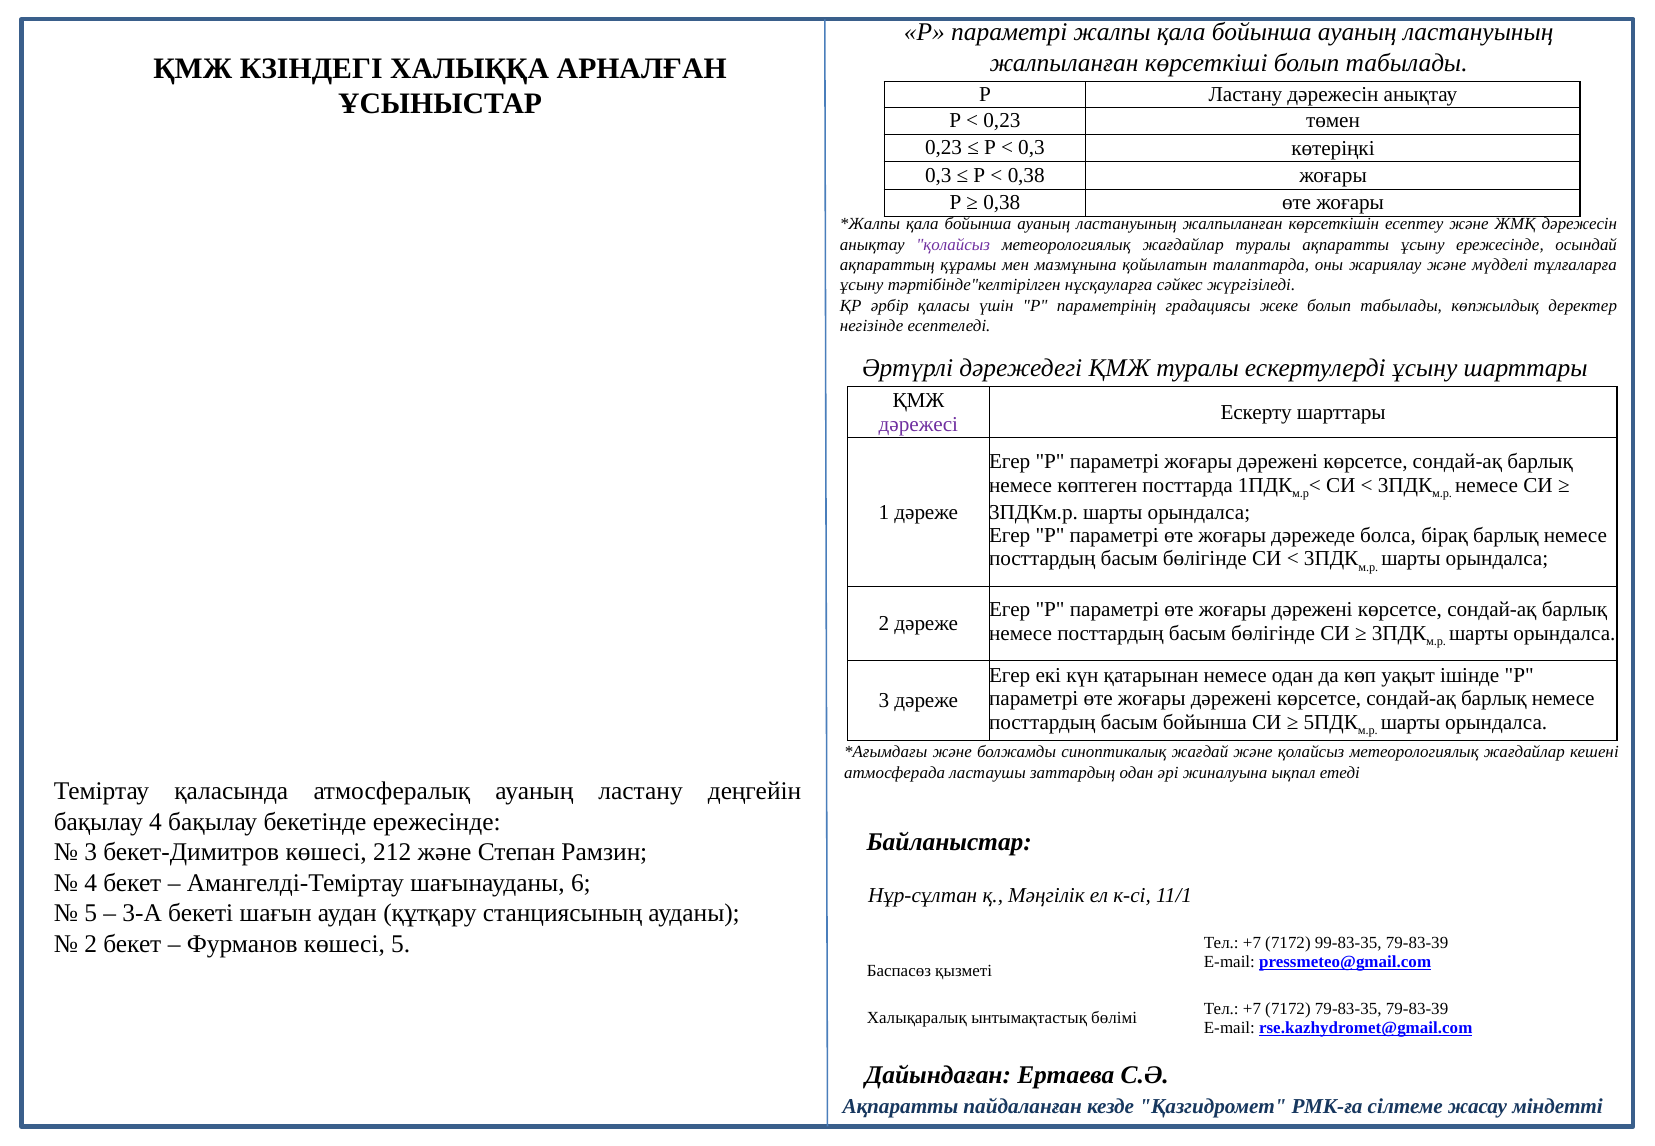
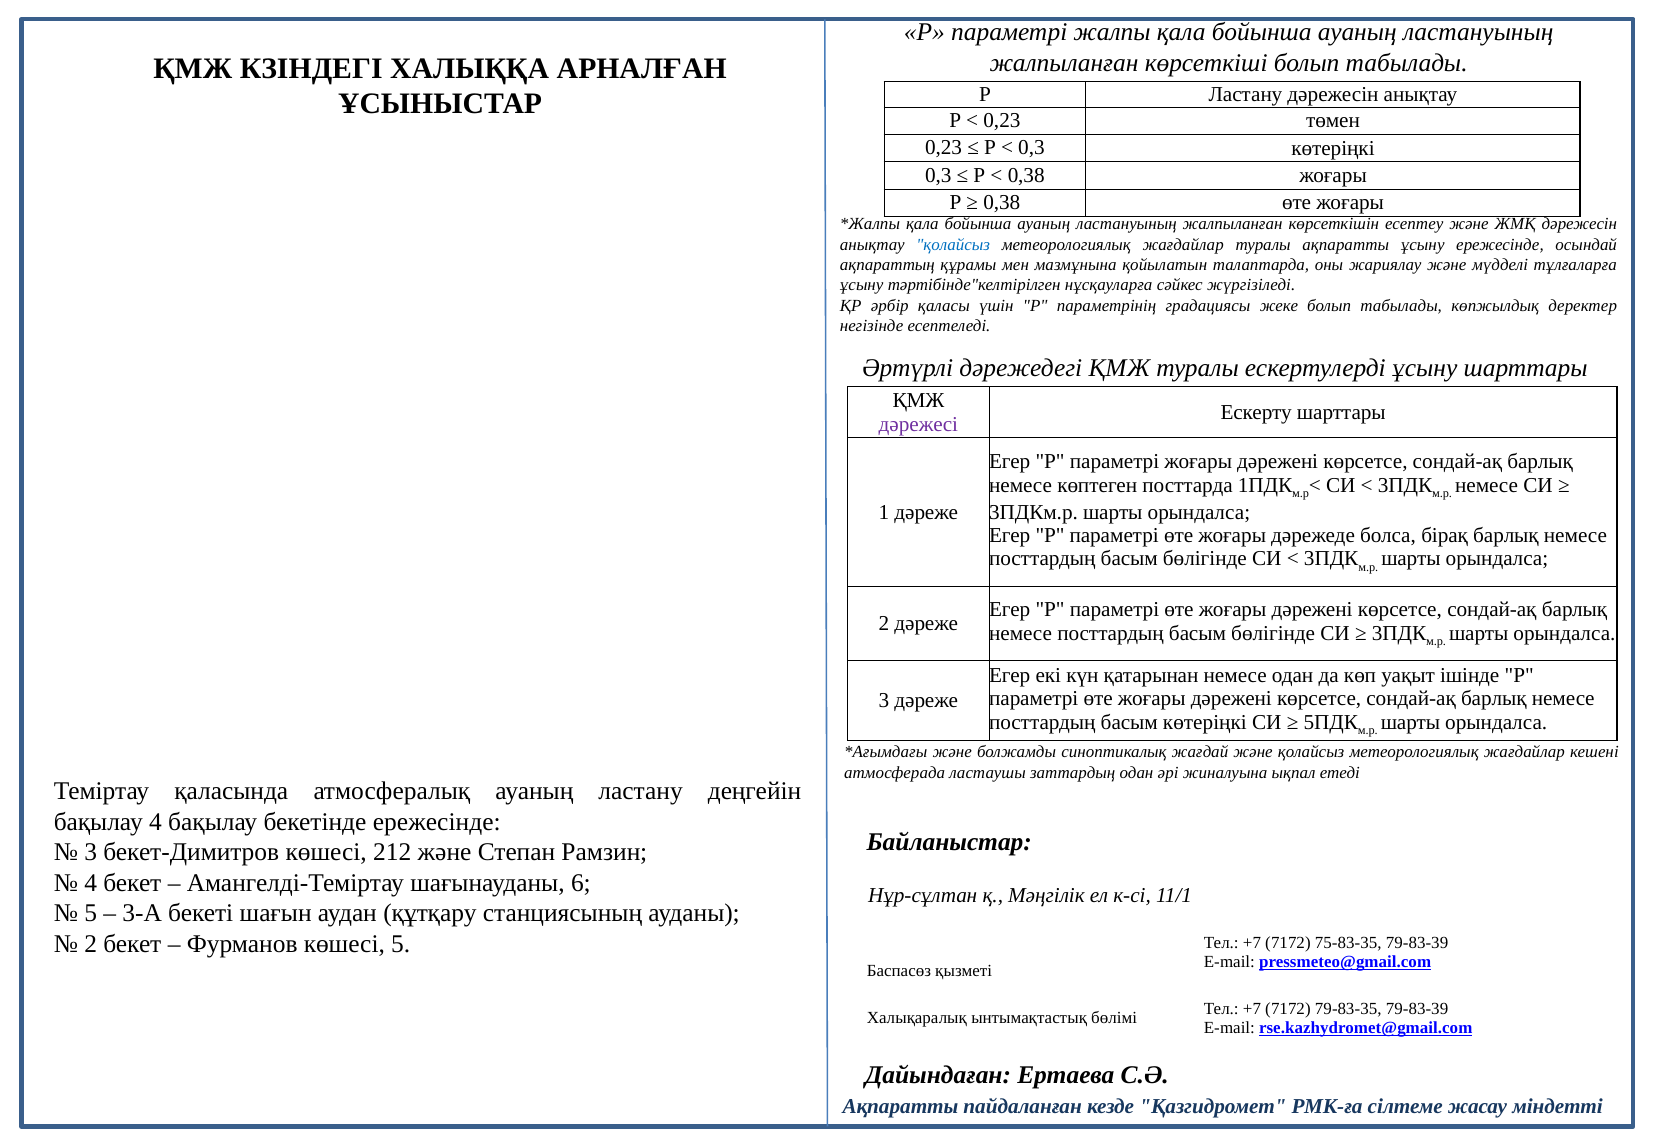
қолайсыз colour: purple -> blue (953, 244)
басым бойынша: бойынша -> көтеріңкі (1205, 722)
99-83-35: 99-83-35 -> 75-83-35 (1348, 942)
